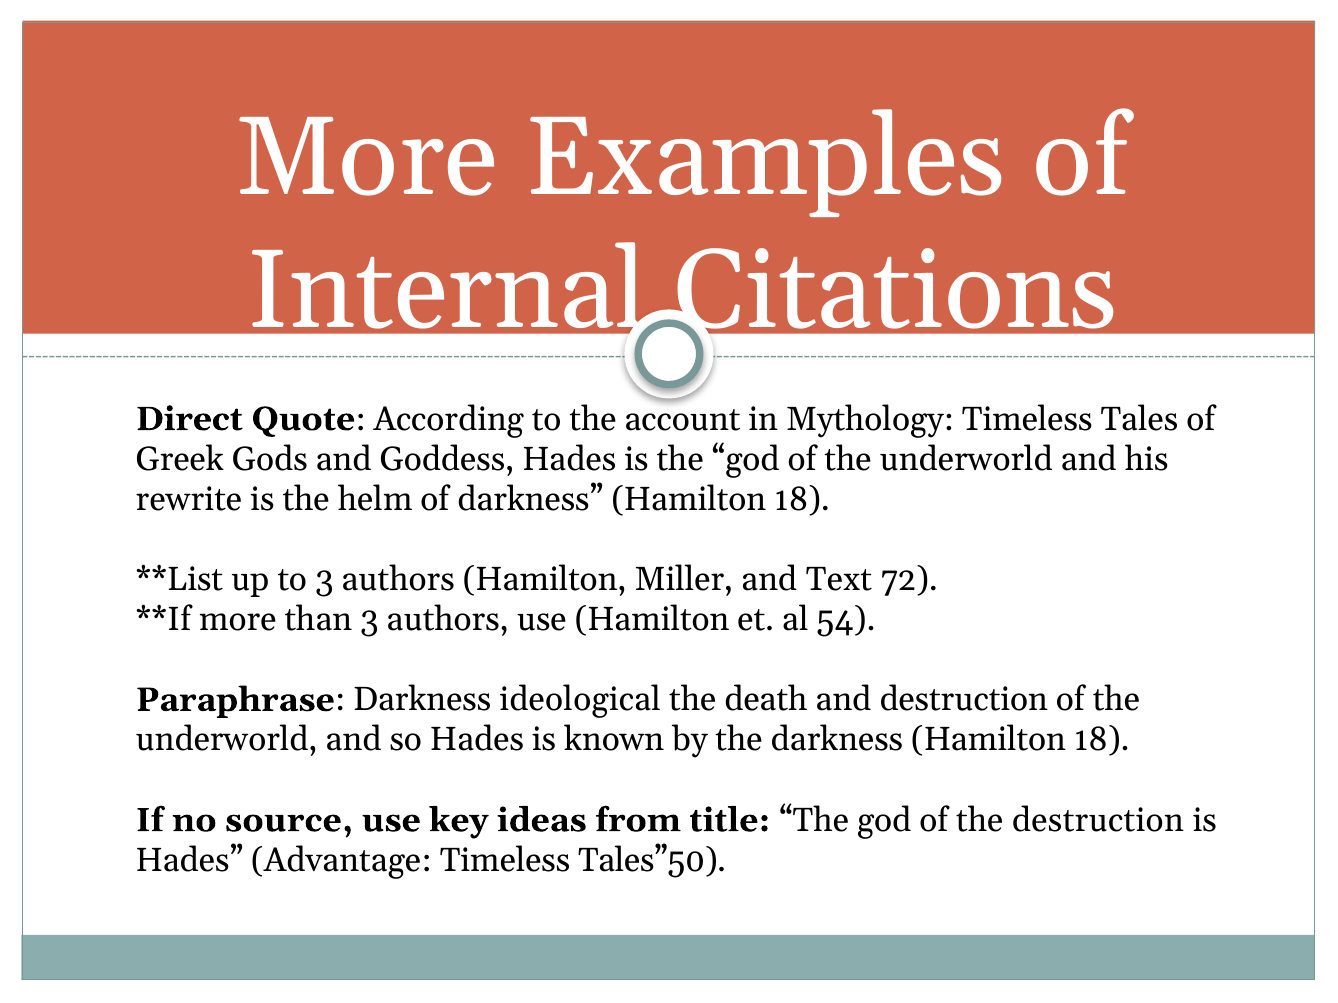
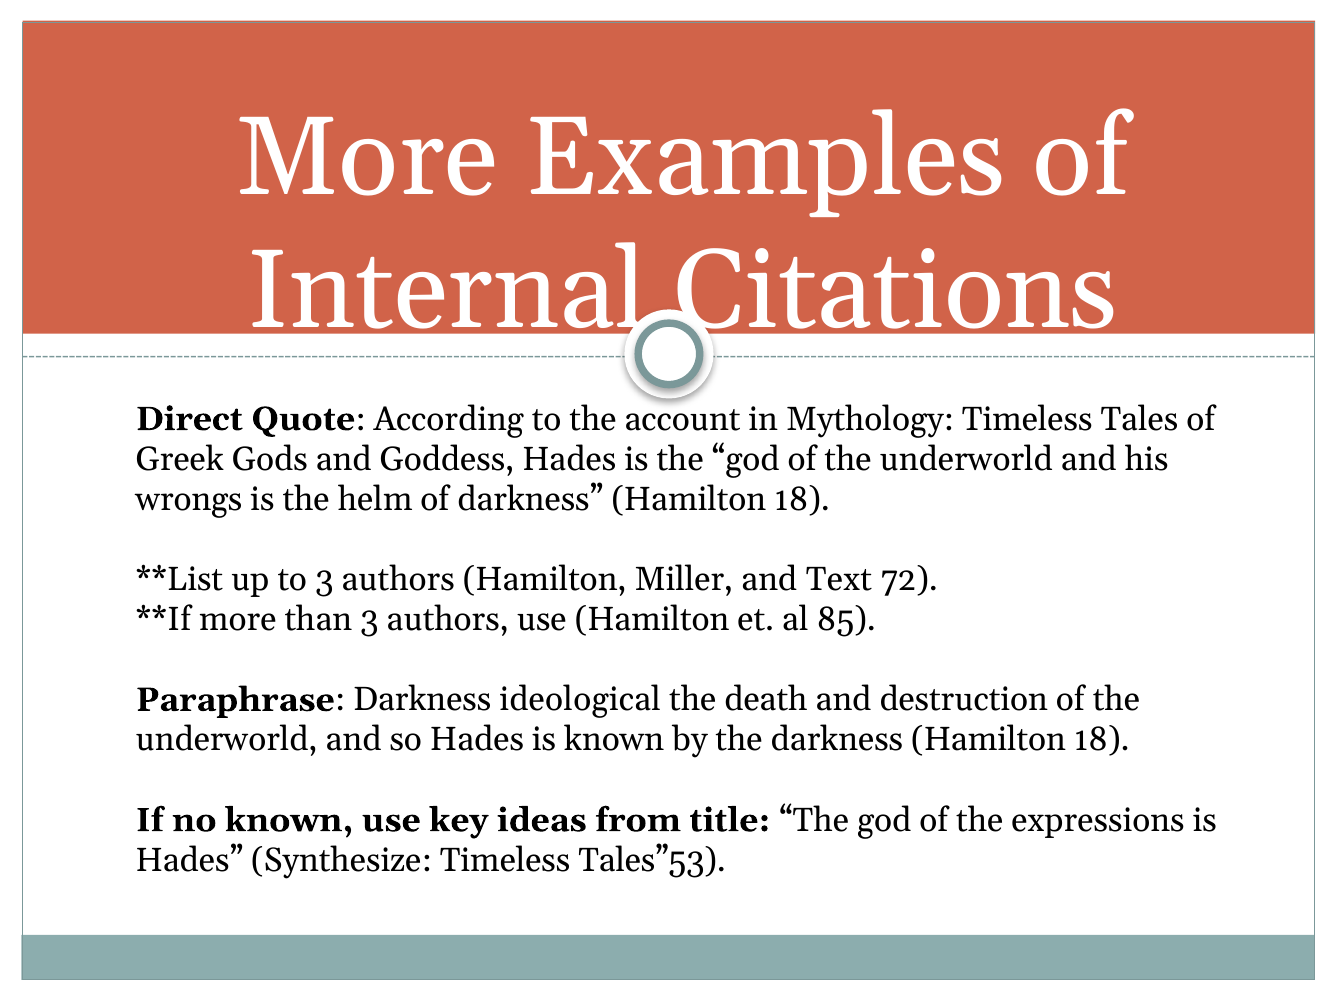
rewrite: rewrite -> wrongs (189, 499)
54: 54 -> 85 (846, 620)
no source: source -> known (289, 821)
the destruction: destruction -> expressions (1098, 821)
Advantage: Advantage -> Synthesize (341, 861)
Tales”50: Tales”50 -> Tales”53 (652, 861)
